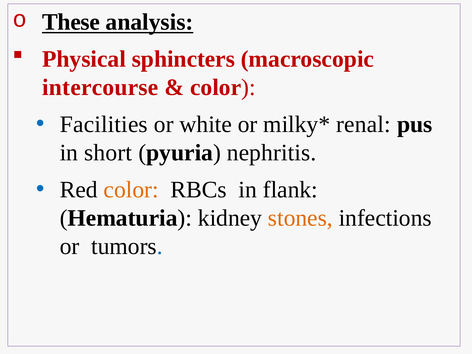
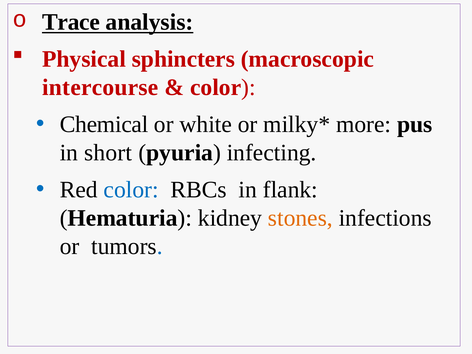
These: These -> Trace (71, 22)
Facilities: Facilities -> Chemical (104, 124)
renal: renal -> more (364, 124)
nephritis: nephritis -> infecting (272, 153)
color colour: orange -> blue (131, 190)
